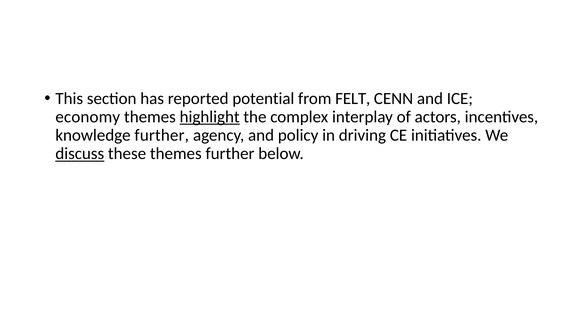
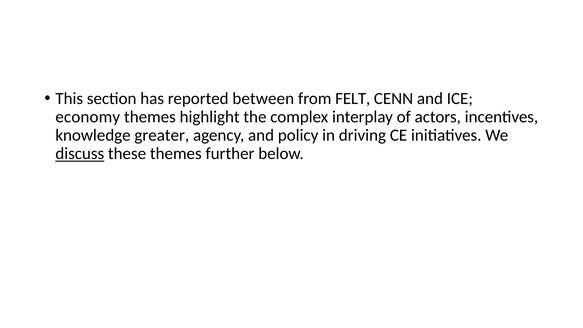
potential: potential -> between (263, 99)
highlight underline: present -> none (210, 117)
knowledge further: further -> greater (162, 135)
